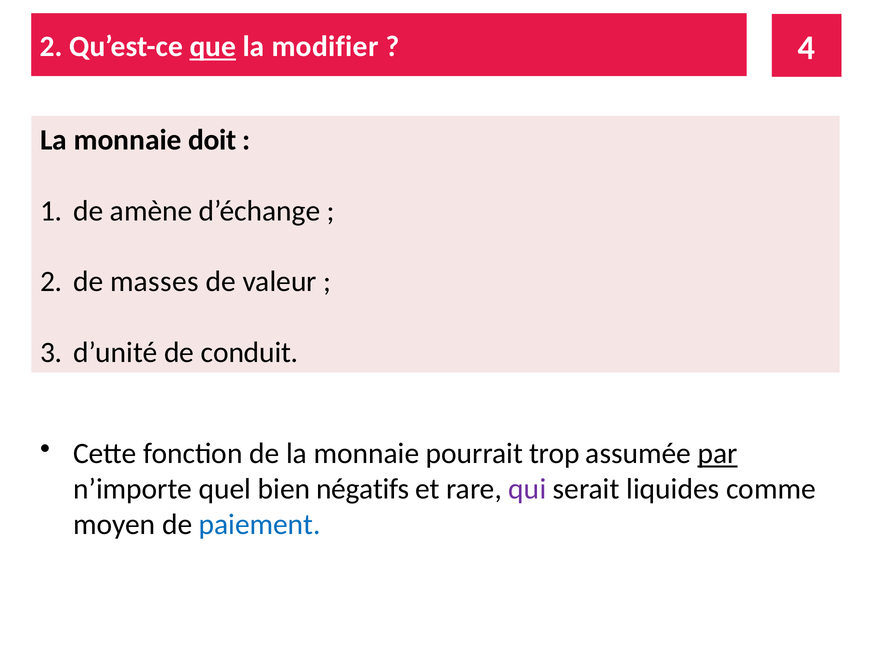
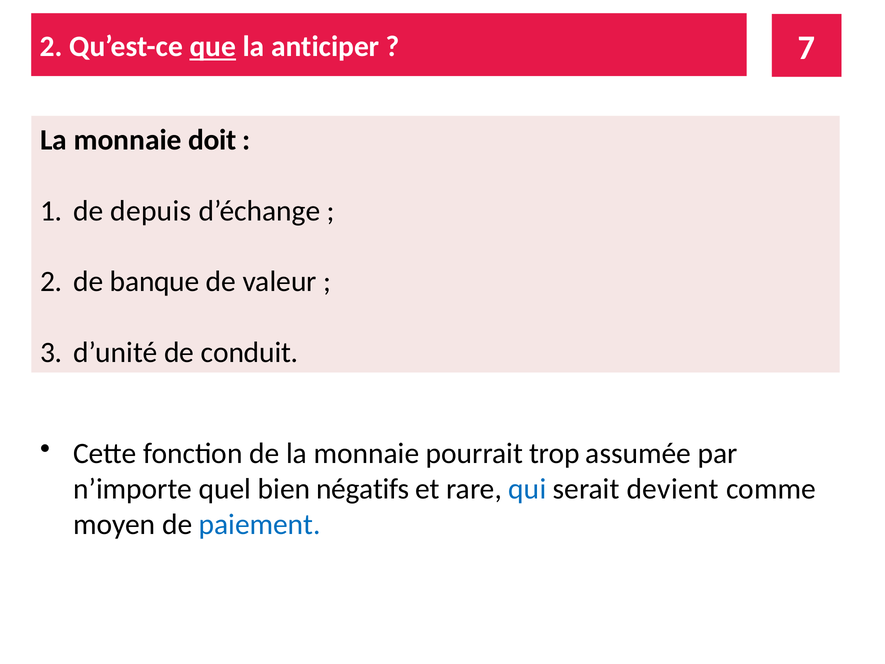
modifier: modifier -> anticiper (325, 47)
4: 4 -> 7 (807, 48)
amène: amène -> depuis (151, 211)
masses: masses -> banque (155, 282)
par underline: present -> none (718, 454)
qui colour: purple -> blue (527, 489)
liquides: liquides -> devient (673, 489)
